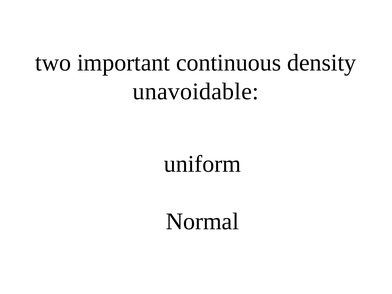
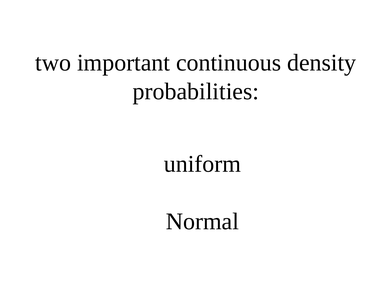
unavoidable: unavoidable -> probabilities (196, 92)
